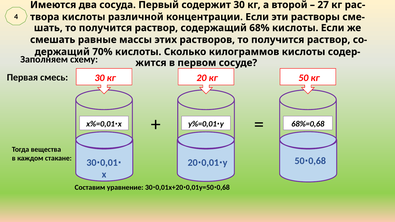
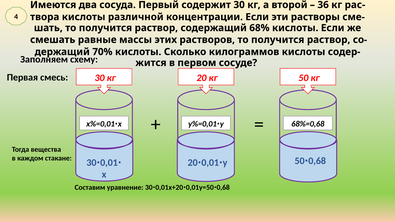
27: 27 -> 36 (323, 5)
